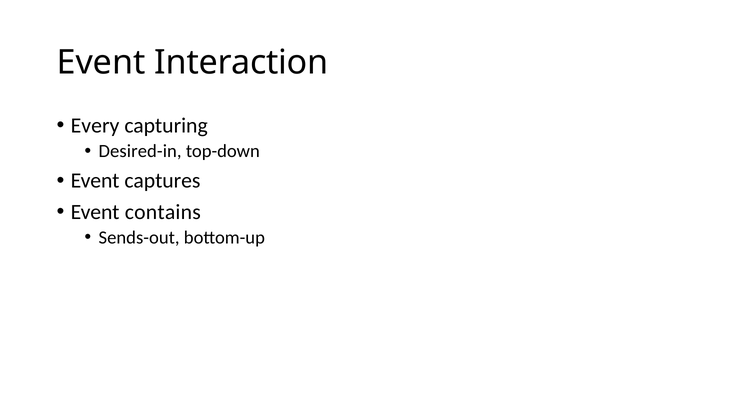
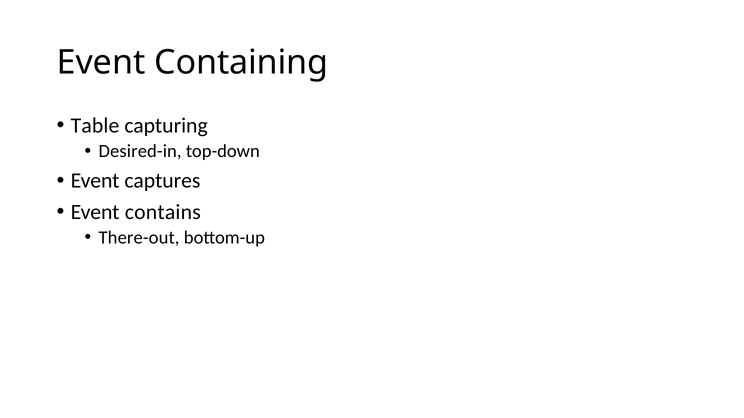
Interaction: Interaction -> Containing (241, 62)
Every: Every -> Table (95, 126)
Sends-out: Sends-out -> There-out (139, 238)
